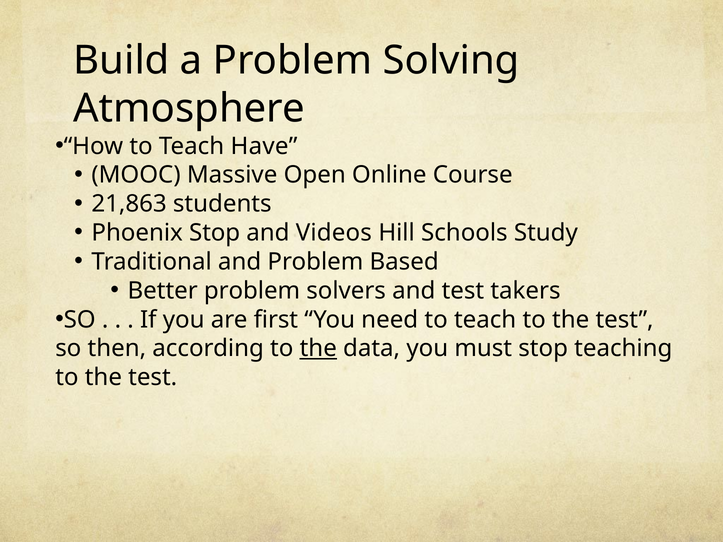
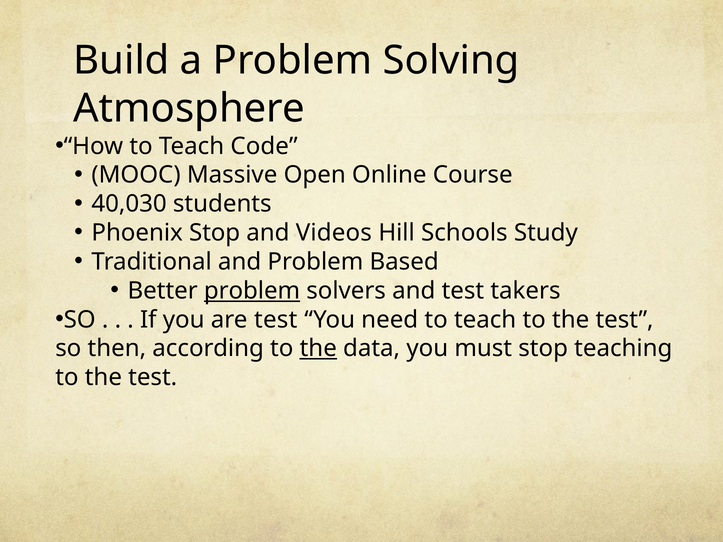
Have: Have -> Code (264, 146)
21,863: 21,863 -> 40,030 (129, 204)
problem underline: none -> present (252, 291)
are first: first -> test (276, 320)
